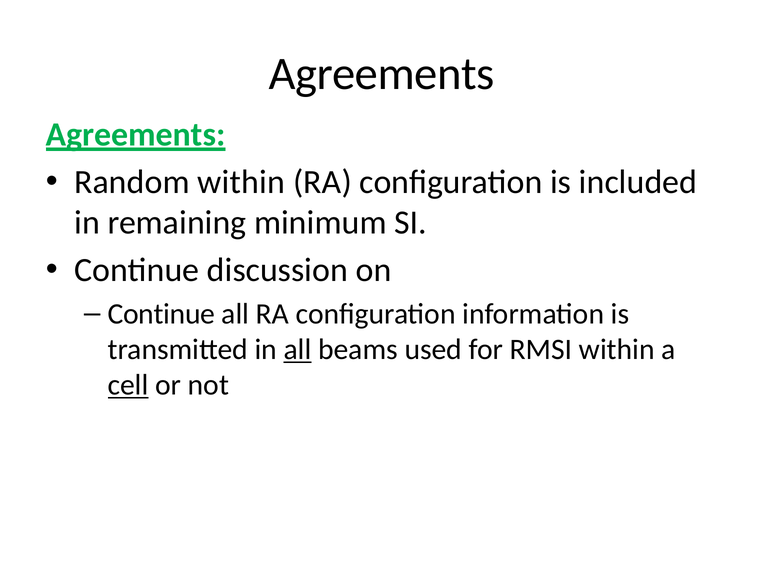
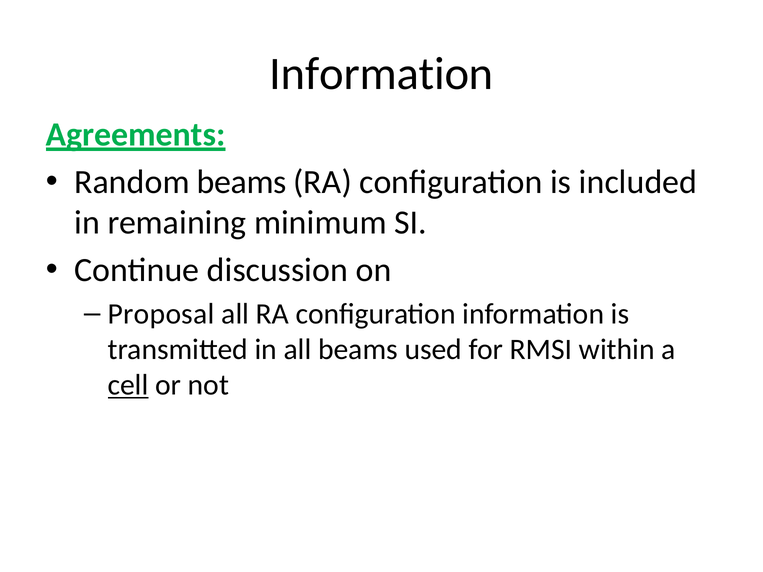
Agreements: Agreements -> Information (381, 74)
Random within: within -> beams (242, 182)
Continue: Continue -> Proposal (161, 314)
all underline: present -> none (298, 350)
